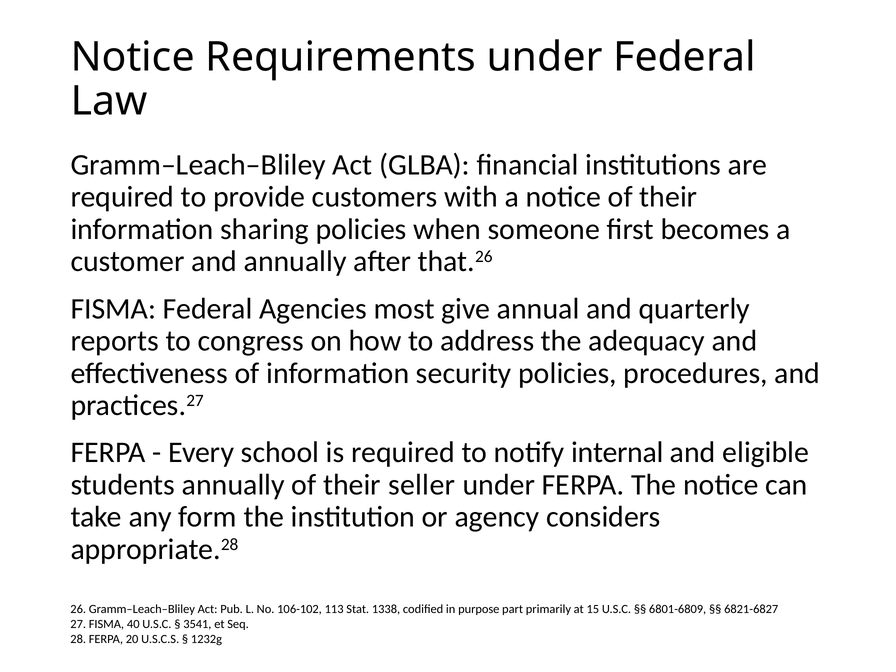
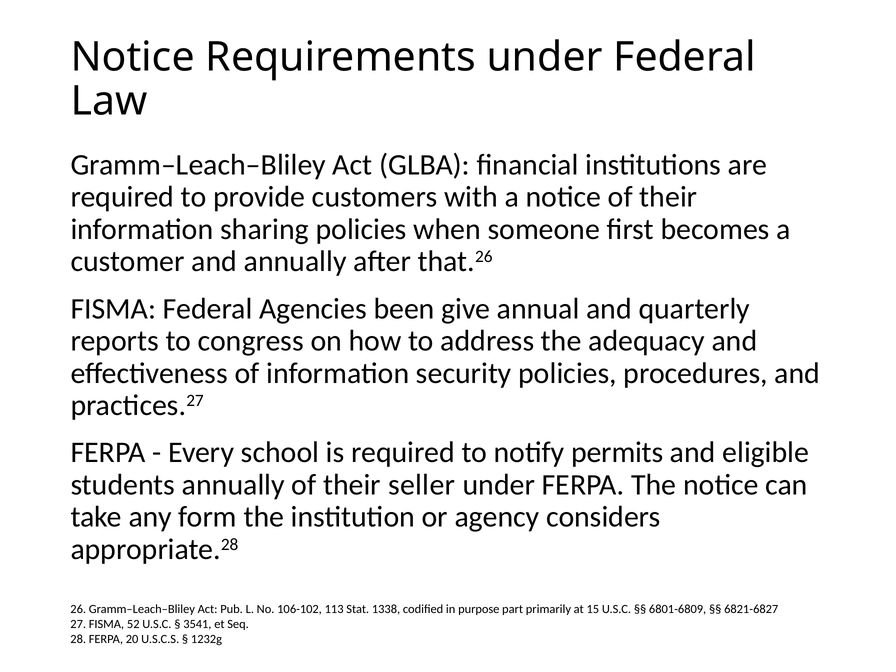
most: most -> been (404, 309)
internal: internal -> permits (617, 453)
40: 40 -> 52 (133, 624)
